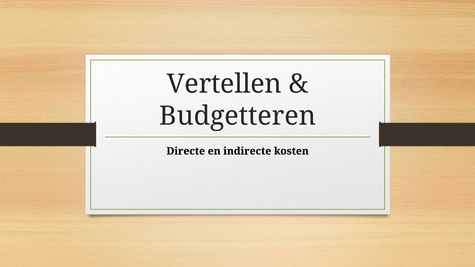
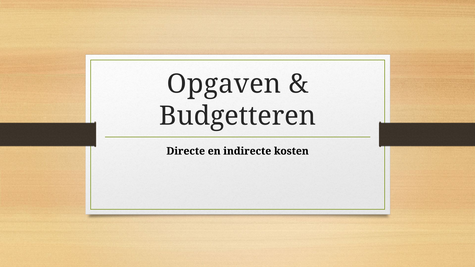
Vertellen: Vertellen -> Opgaven (224, 84)
